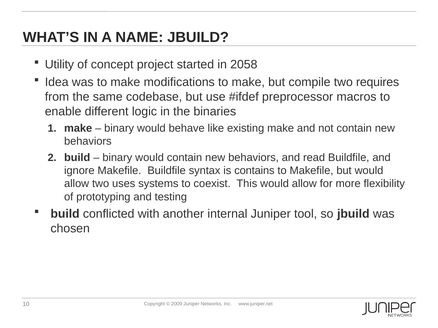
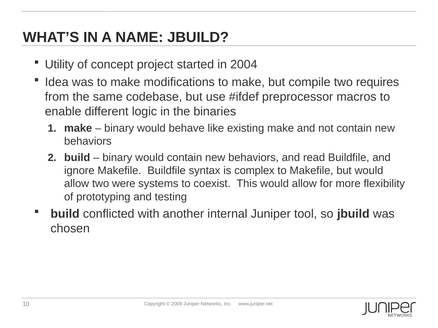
2058: 2058 -> 2004 (244, 65)
contains: contains -> complex (254, 171)
uses: uses -> were (124, 184)
